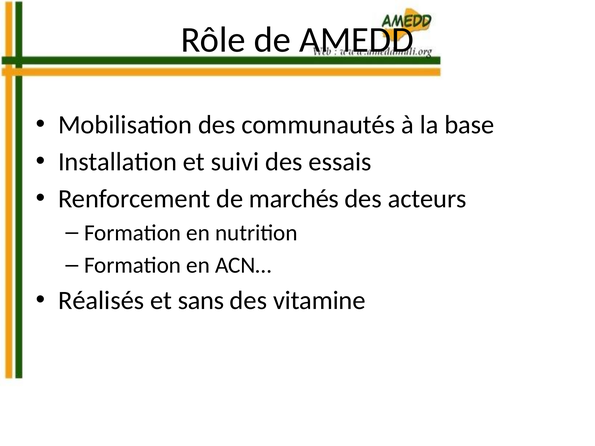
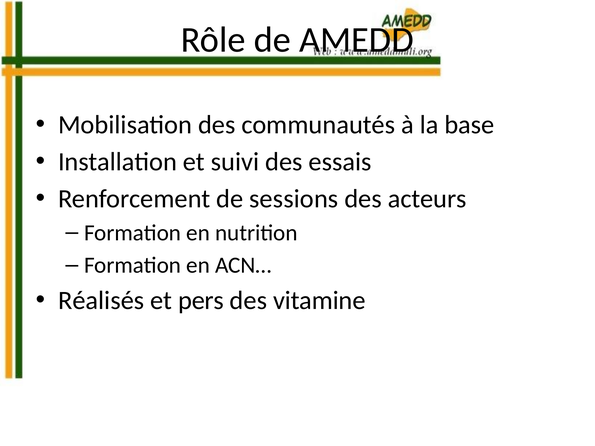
marchés: marchés -> sessions (294, 199)
sans: sans -> pers (201, 301)
